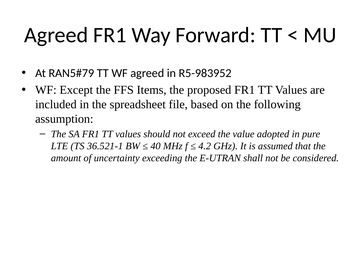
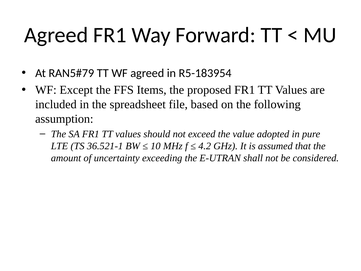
R5-983952: R5-983952 -> R5-183954 (205, 73)
40: 40 -> 10 (156, 146)
